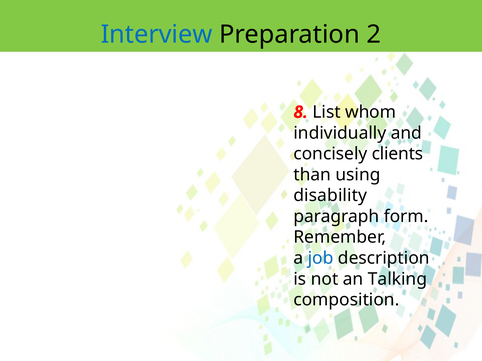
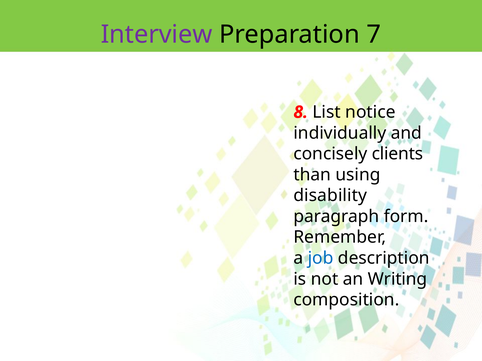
Interview colour: blue -> purple (157, 34)
2: 2 -> 7 (374, 34)
whom: whom -> notice (370, 112)
Talking: Talking -> Writing (398, 279)
